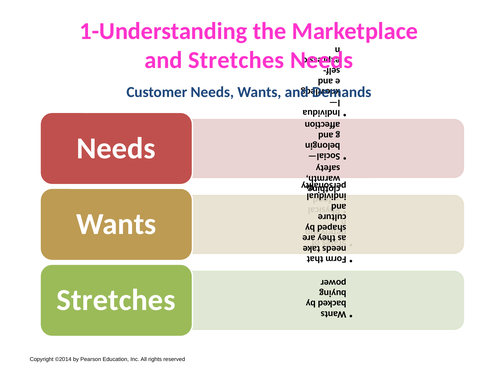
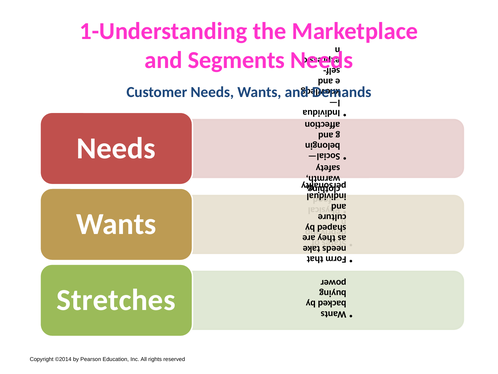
and Stretches: Stretches -> Segments (236, 60)
